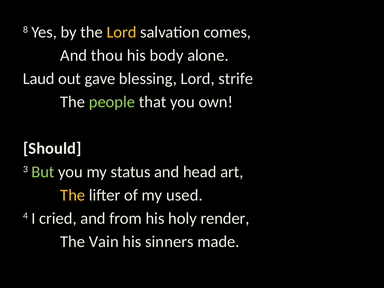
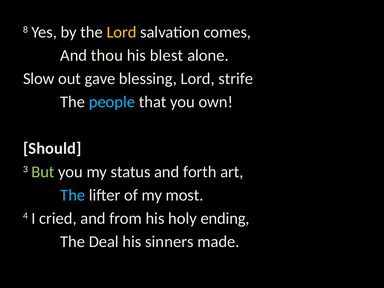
body: body -> blest (167, 55)
Laud: Laud -> Slow (39, 79)
people colour: light green -> light blue (112, 102)
head: head -> forth (200, 172)
The colour: yellow -> light blue (73, 195)
used: used -> most (185, 195)
render: render -> ending (225, 218)
Vain: Vain -> Deal (104, 242)
